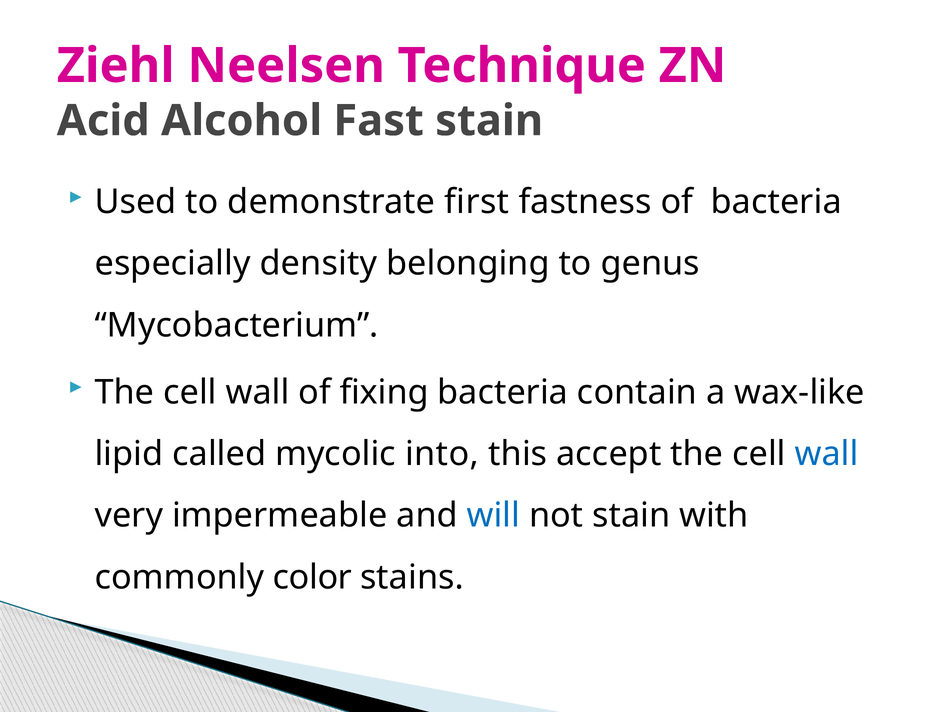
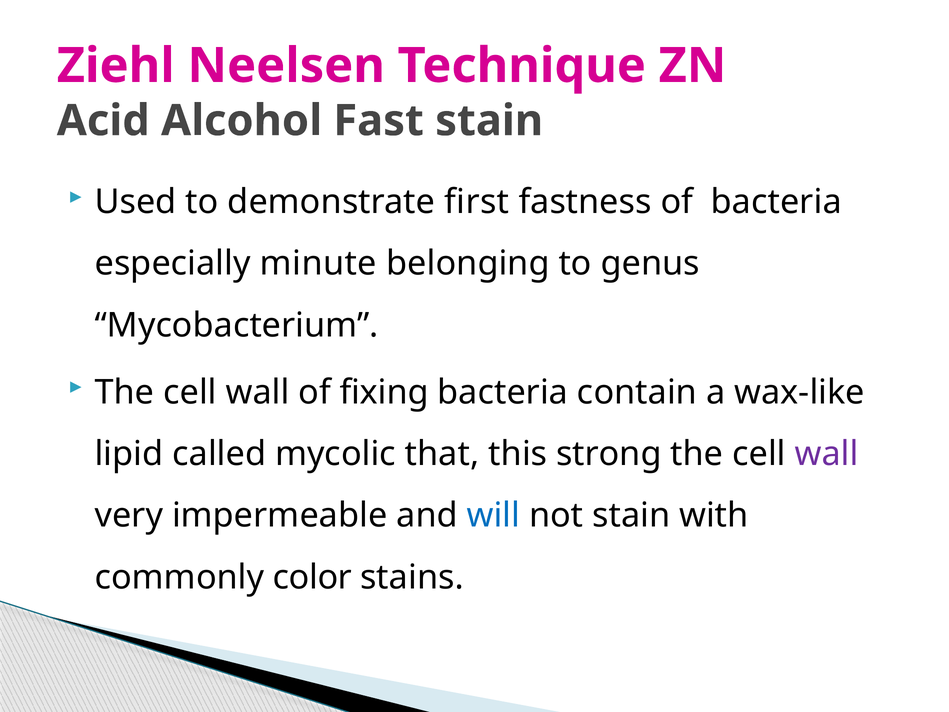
density: density -> minute (318, 264)
into: into -> that (442, 454)
accept: accept -> strong (609, 454)
wall colour: blue -> purple (827, 454)
